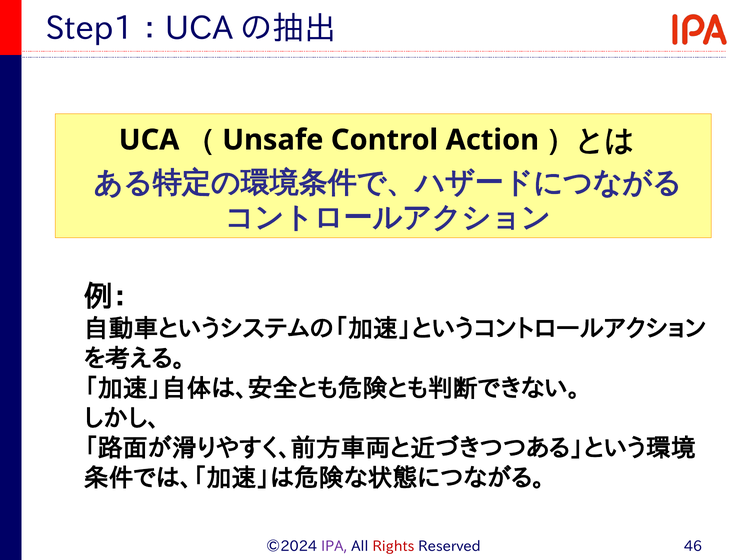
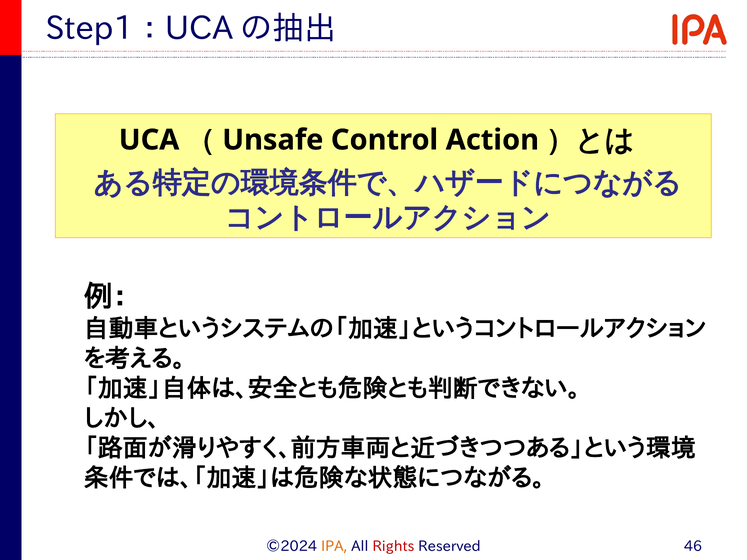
IPA colour: purple -> orange (334, 547)
